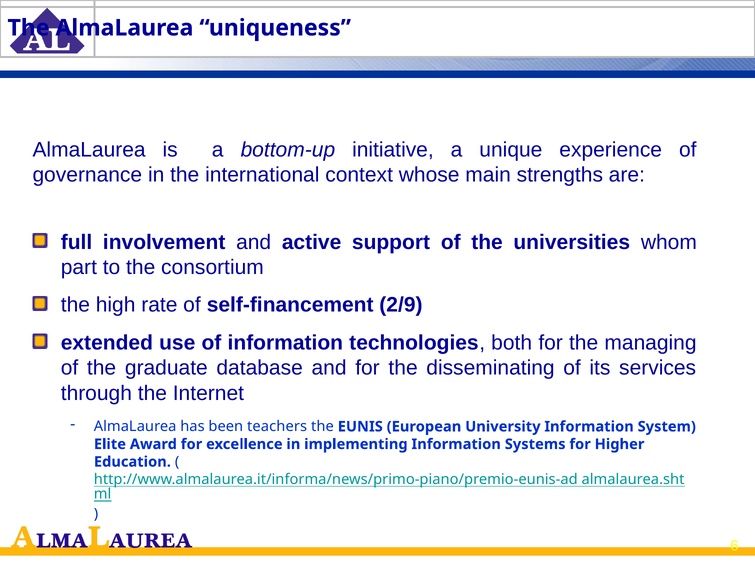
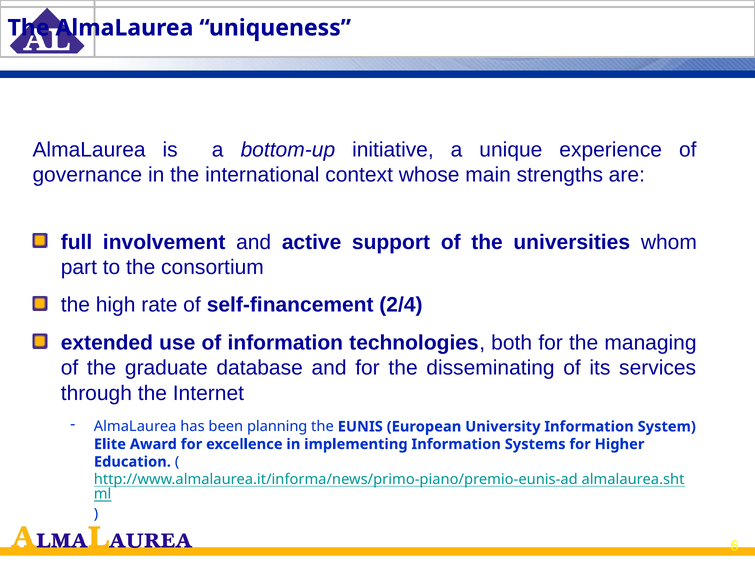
2/9: 2/9 -> 2/4 (401, 305)
teachers: teachers -> planning (277, 427)
